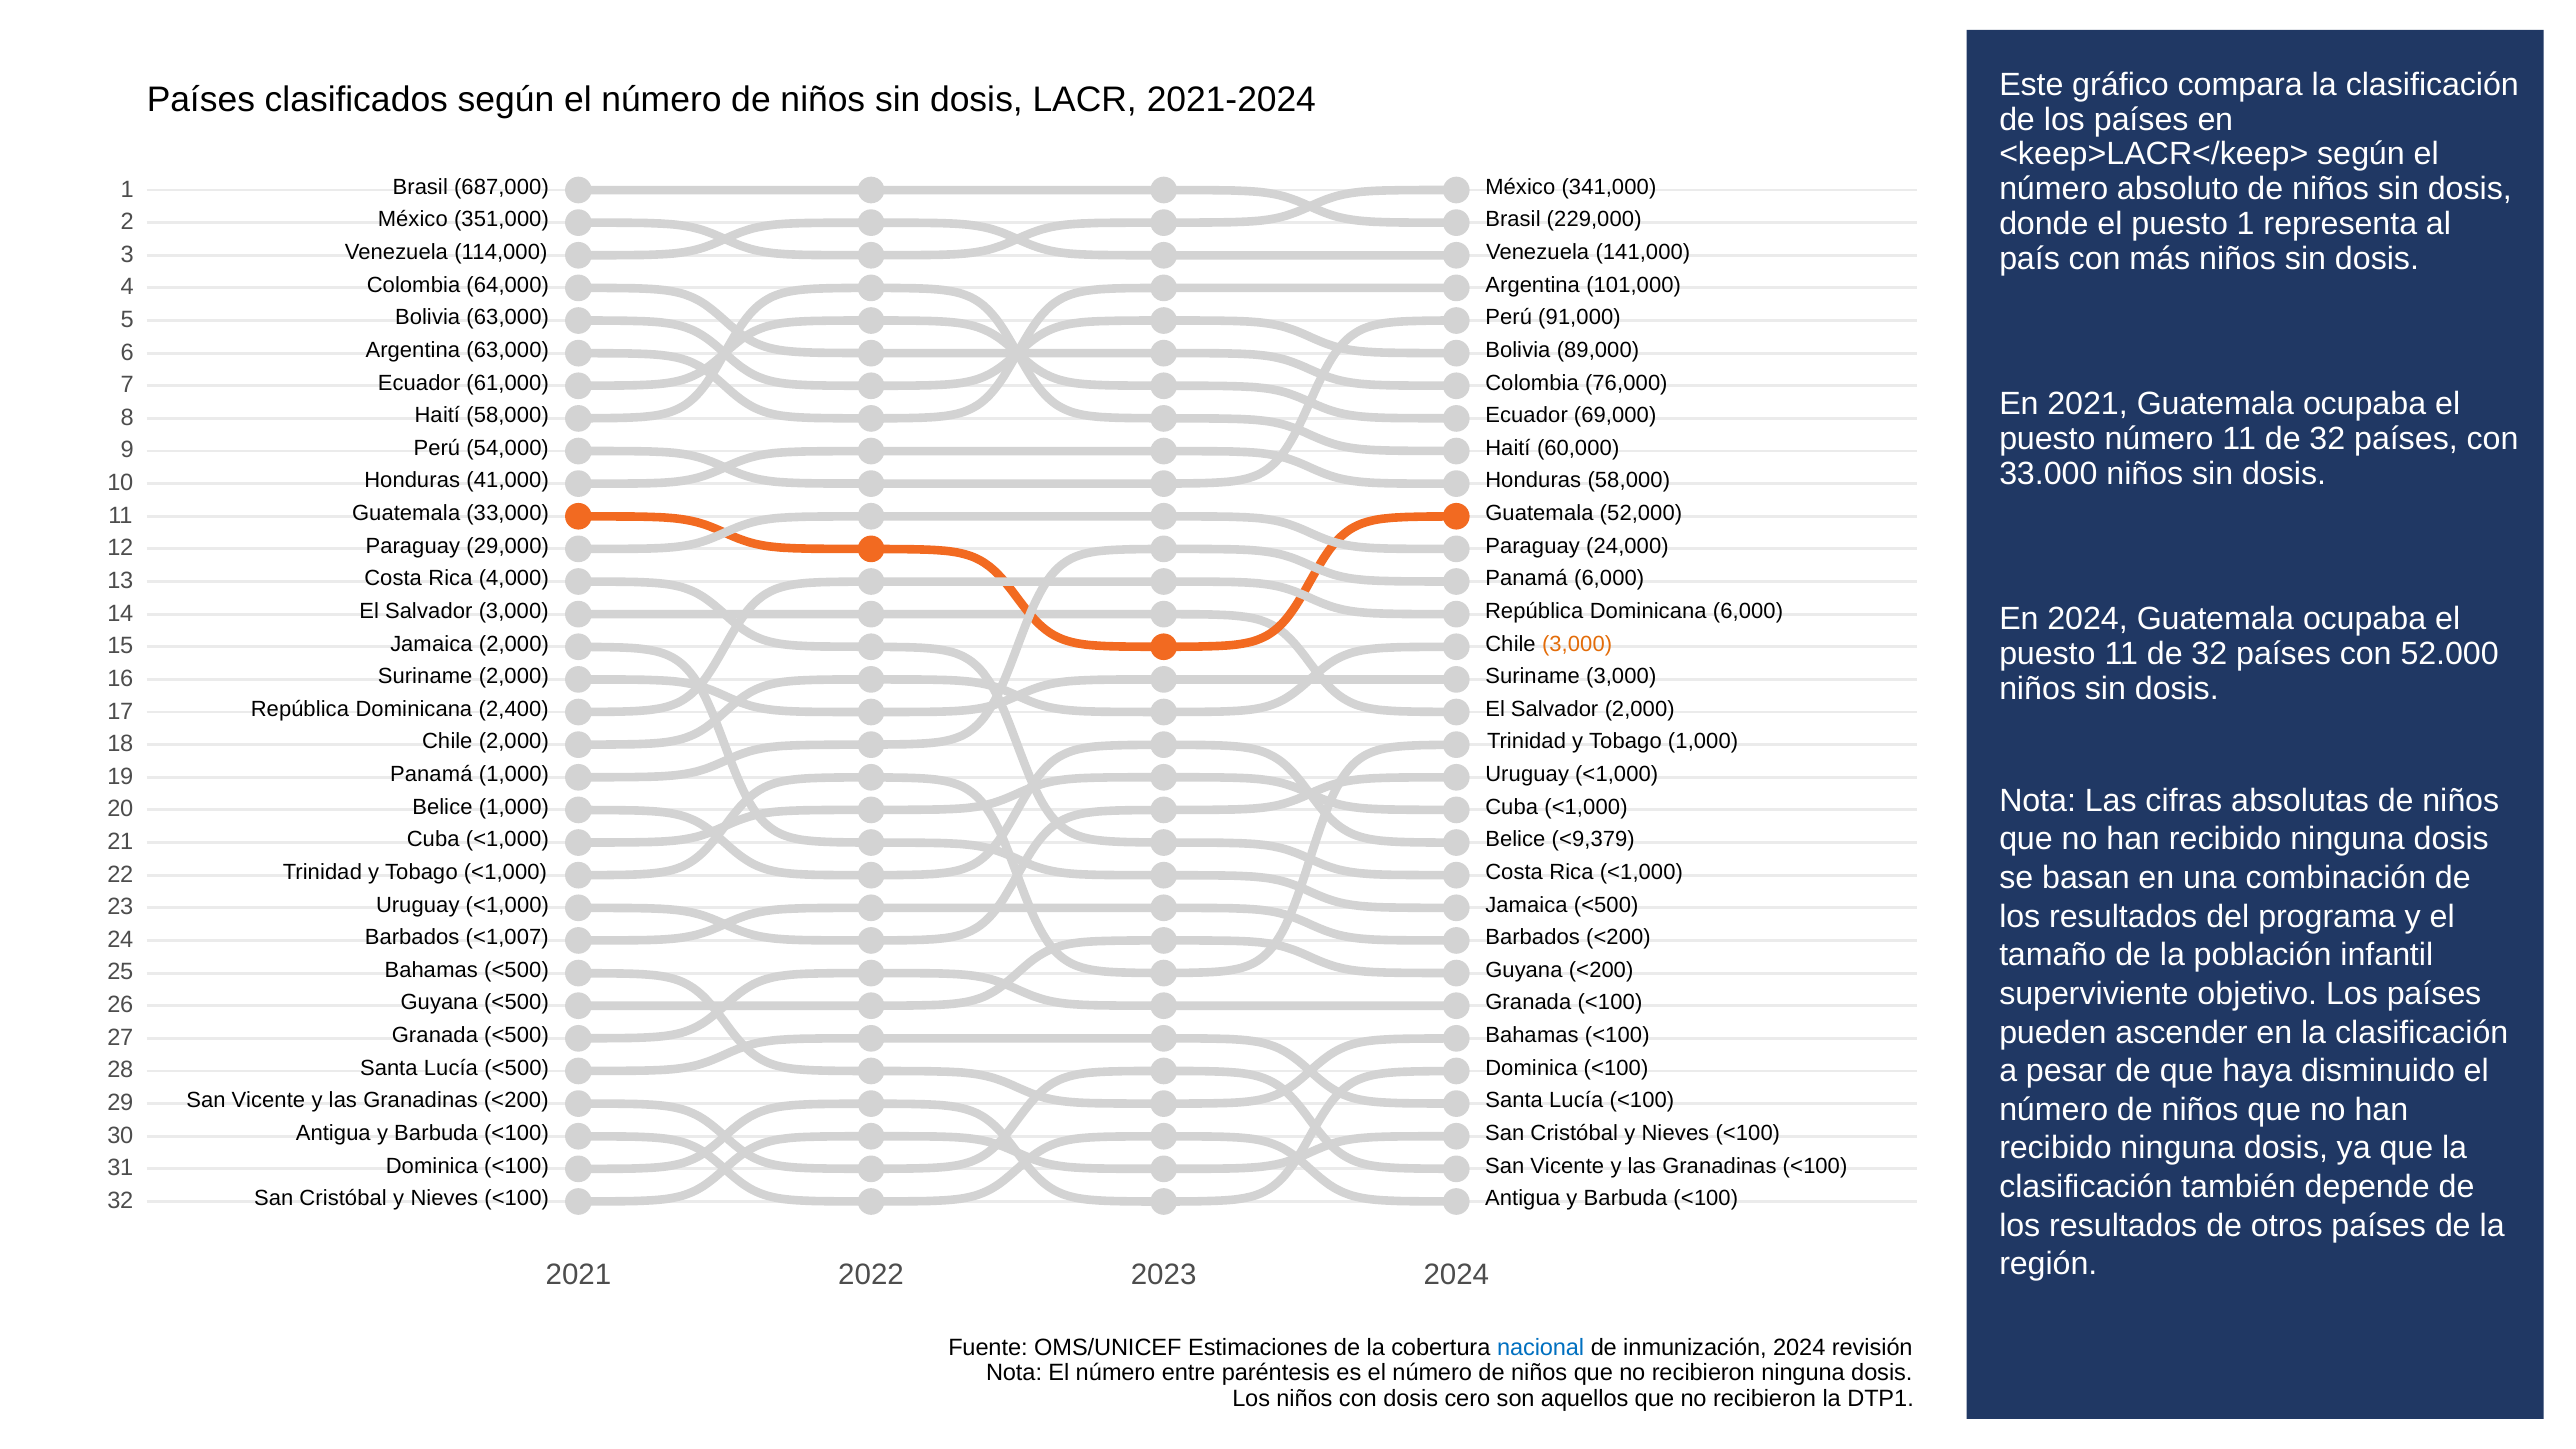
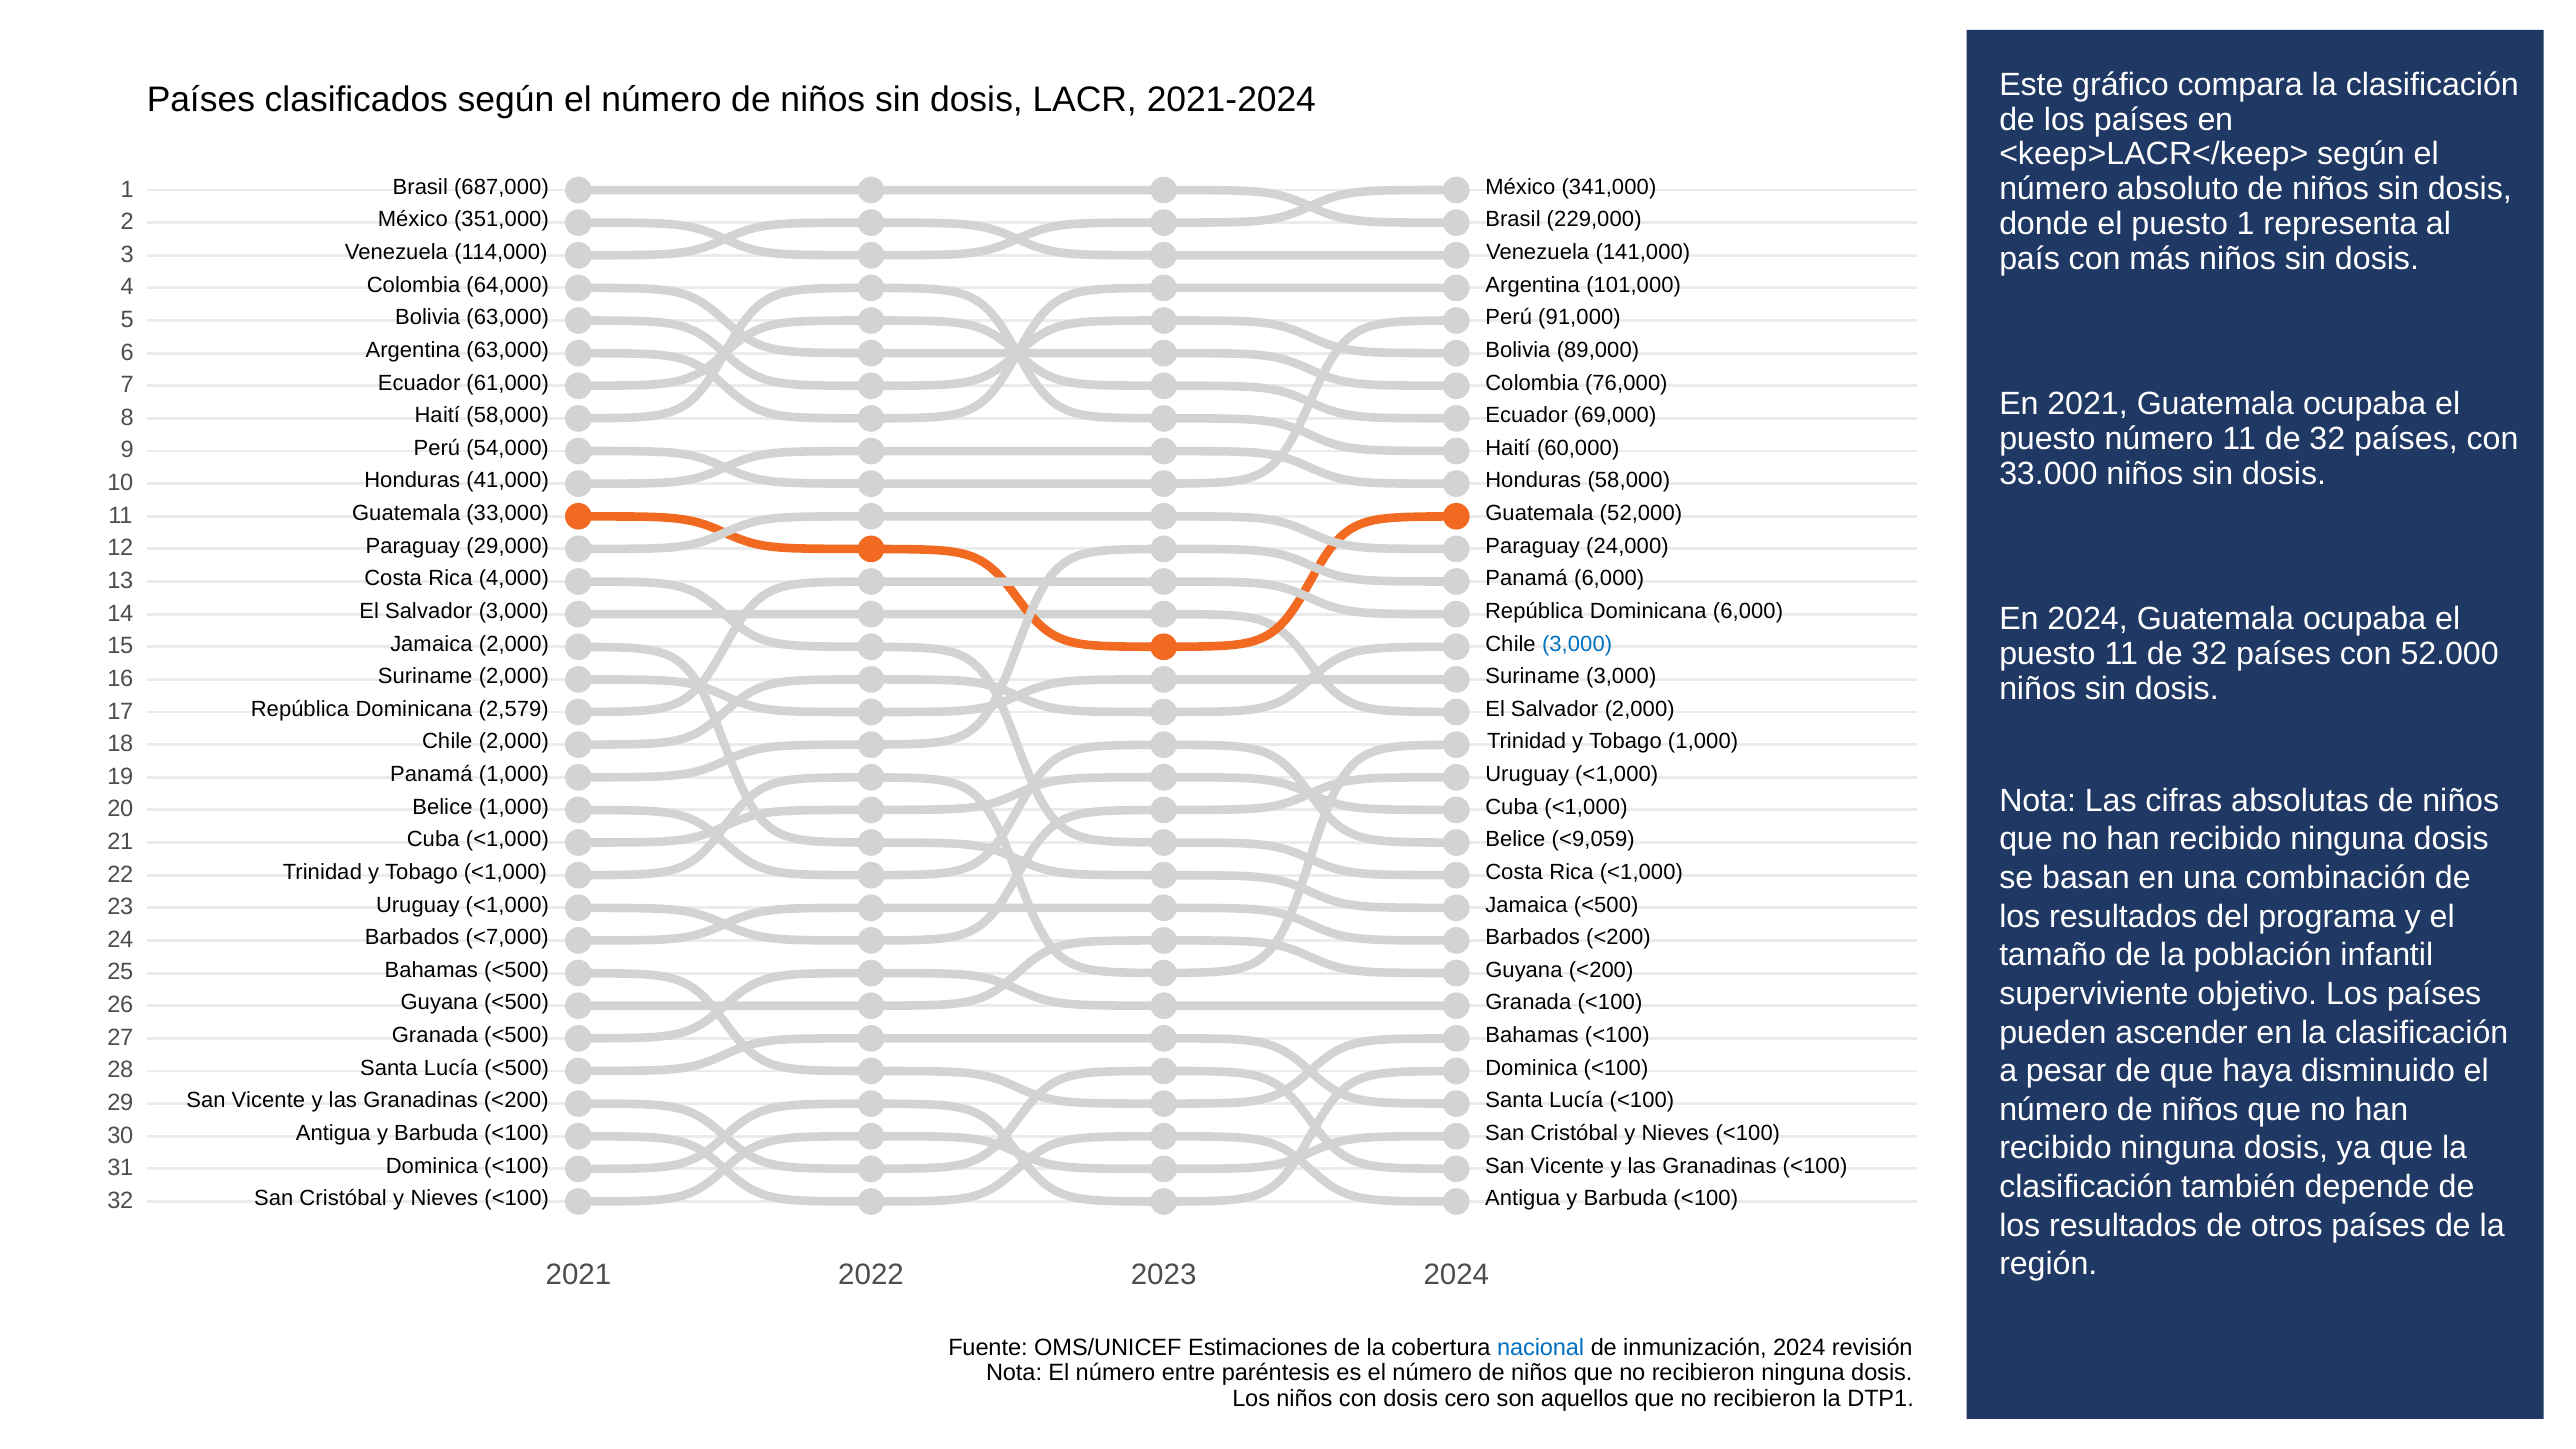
3,000 colour: orange -> blue (1577, 644)
2,400: 2,400 -> 2,579 (514, 709)
<9,379: <9,379 -> <9,059 (1593, 840)
<1,007: <1,007 -> <7,000 (507, 937)
